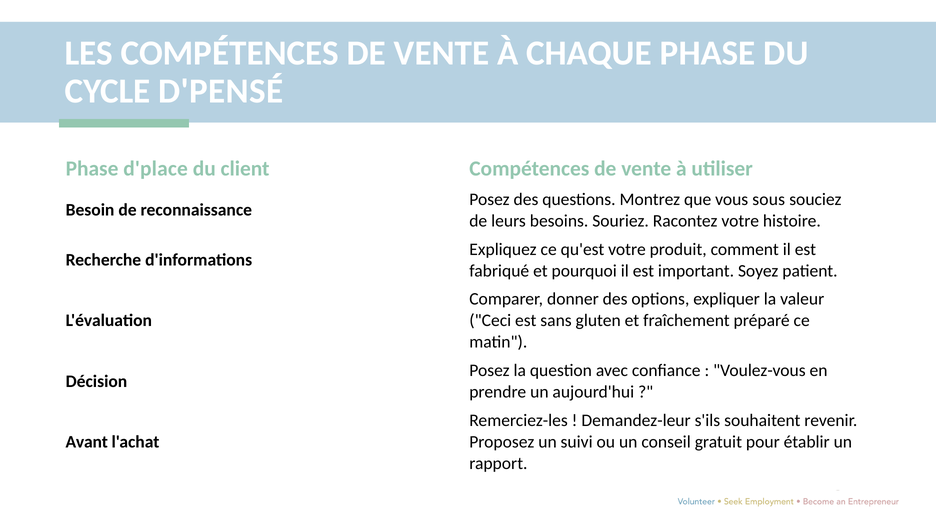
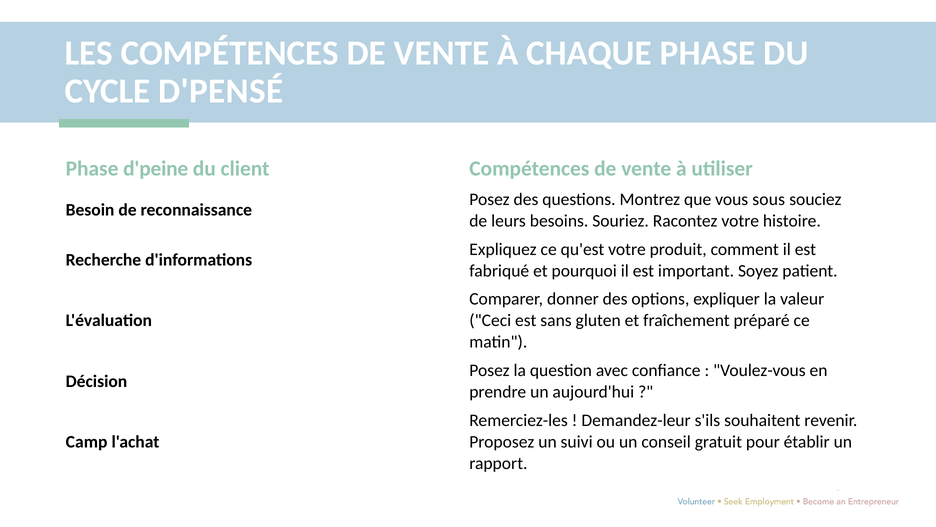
d'place: d'place -> d'peine (156, 168)
Avant: Avant -> Camp (87, 442)
